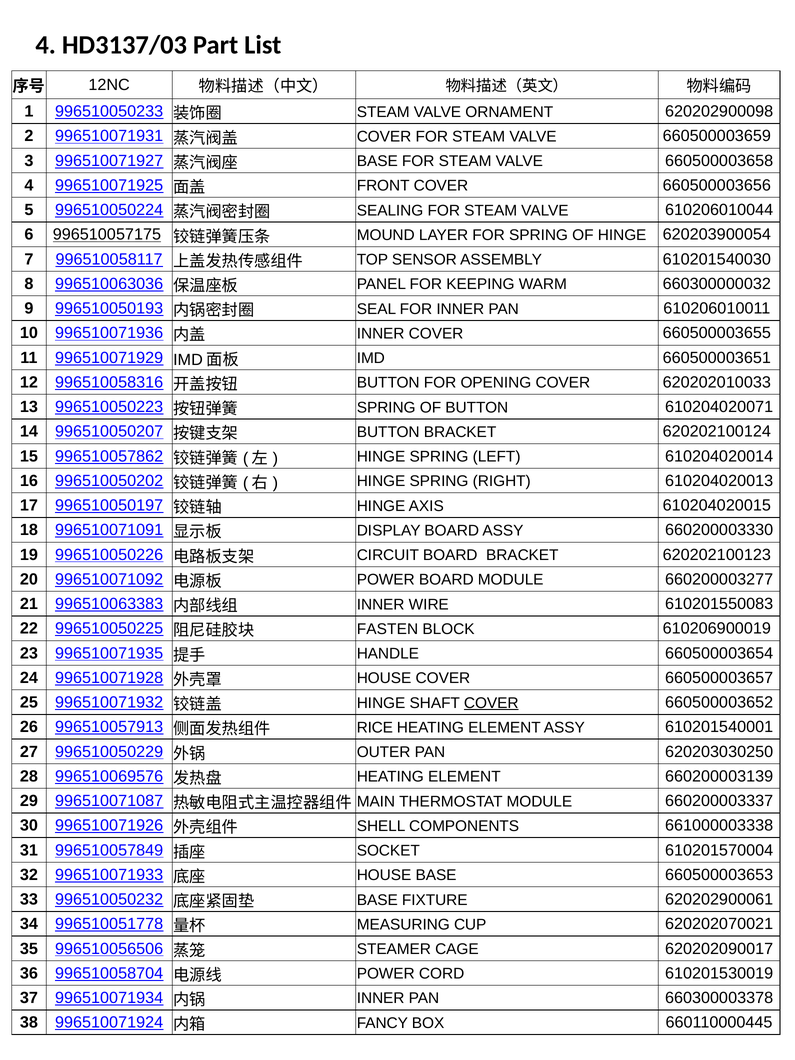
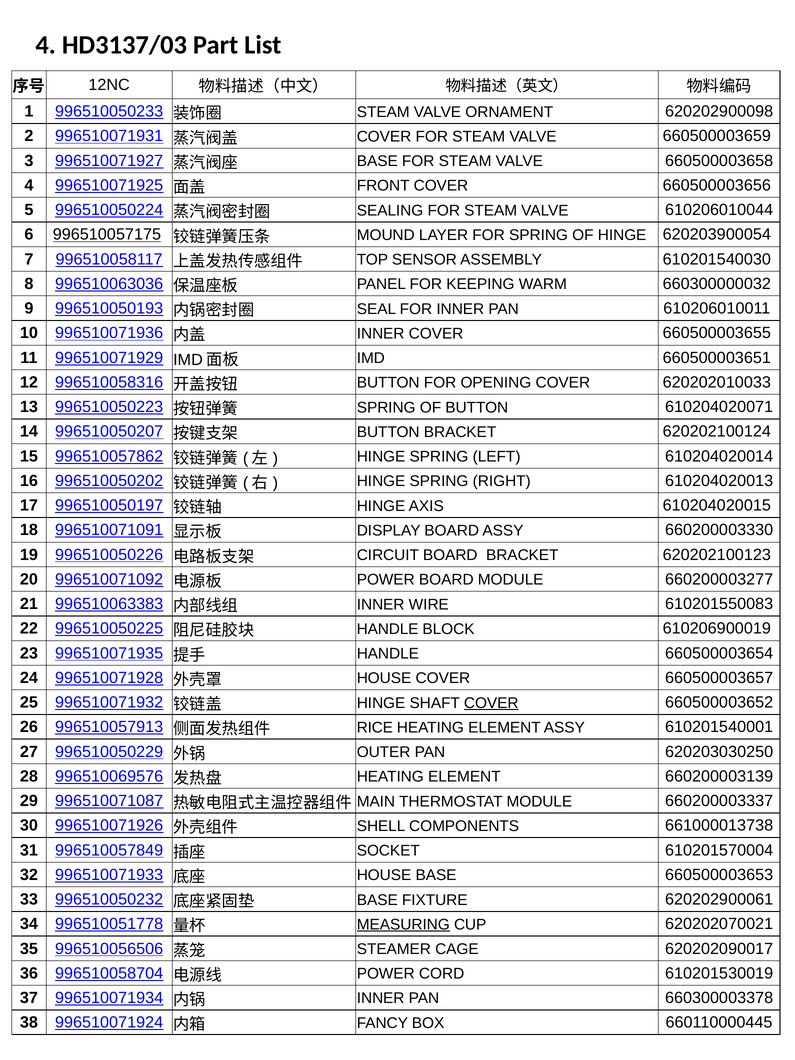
FASTEN: FASTEN -> HANDLE (388, 629)
661000003338: 661000003338 -> 661000013738 (719, 826)
MEASURING underline: none -> present (403, 925)
